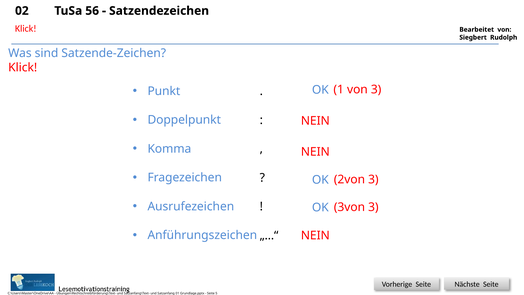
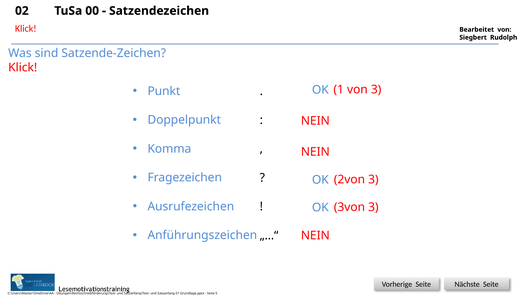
56: 56 -> 00 (92, 11)
